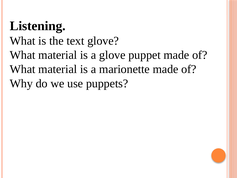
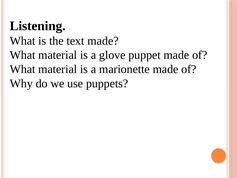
text glove: glove -> made (103, 41)
